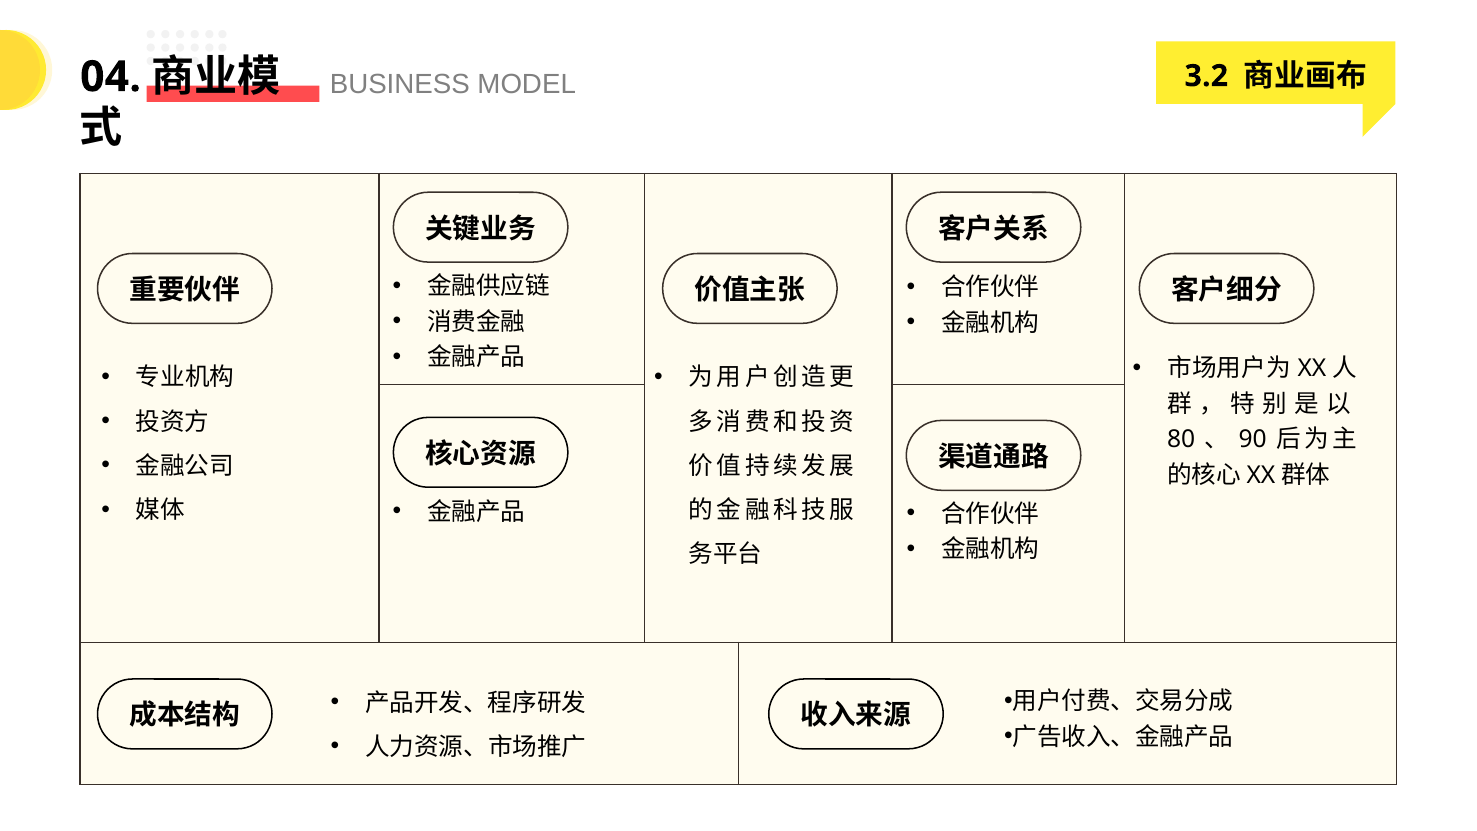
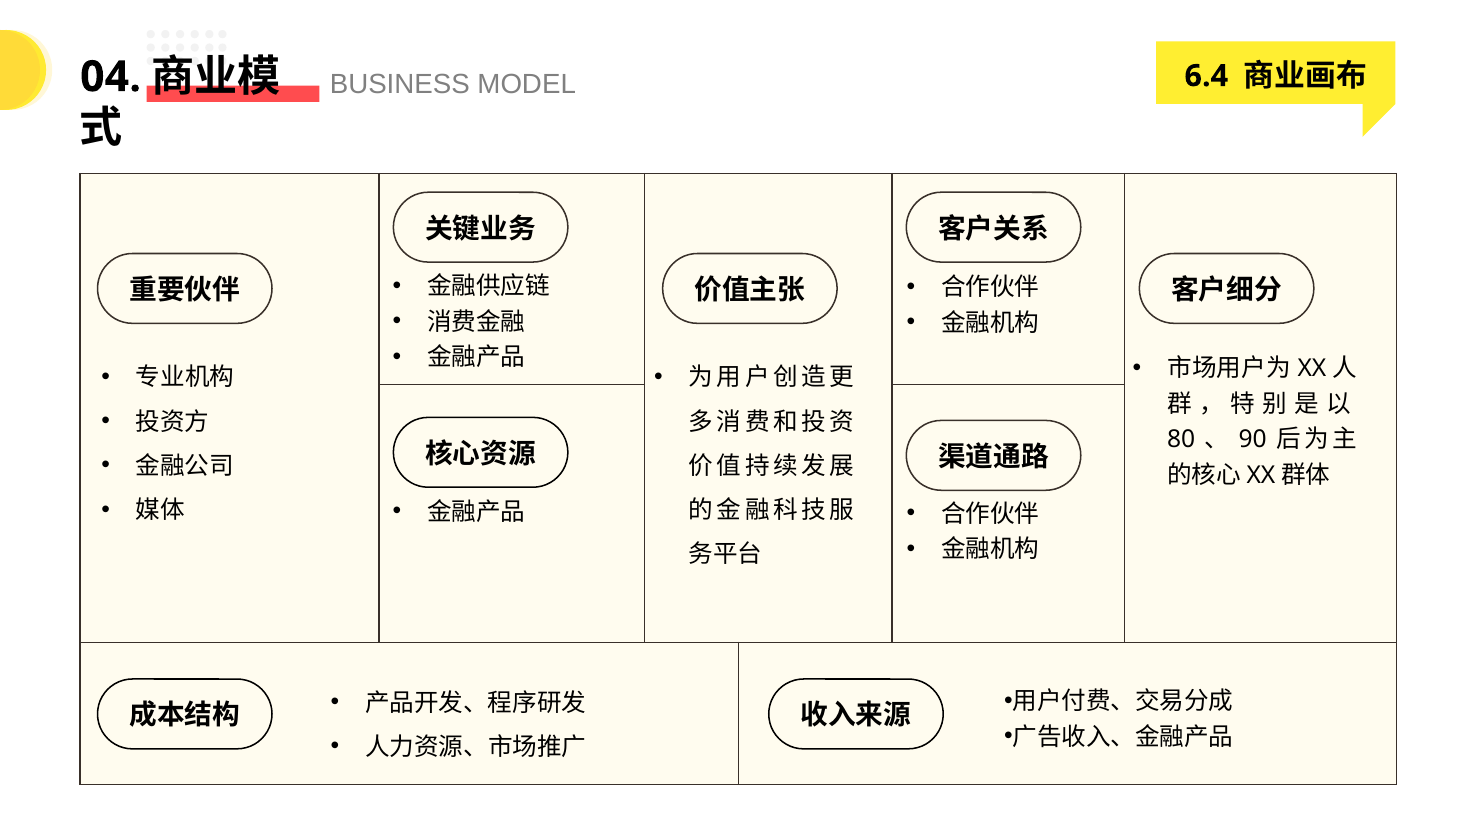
3.2: 3.2 -> 6.4 (1206, 76)
